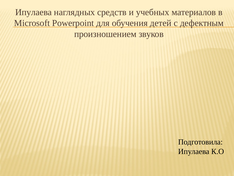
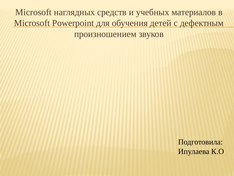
Ипулаева: Ипулаева -> Microsoft (33, 12)
